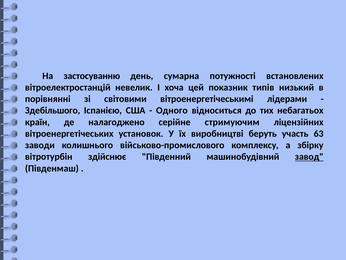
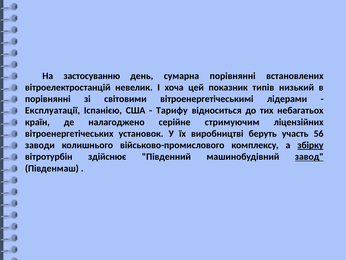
сумарна потужності: потужності -> порівнянні (233, 76)
Здебільшого: Здебільшого -> Експлуатації (53, 110)
Одного: Одного -> Тарифу (172, 110)
63: 63 -> 56 (319, 133)
збірку underline: none -> present (310, 145)
